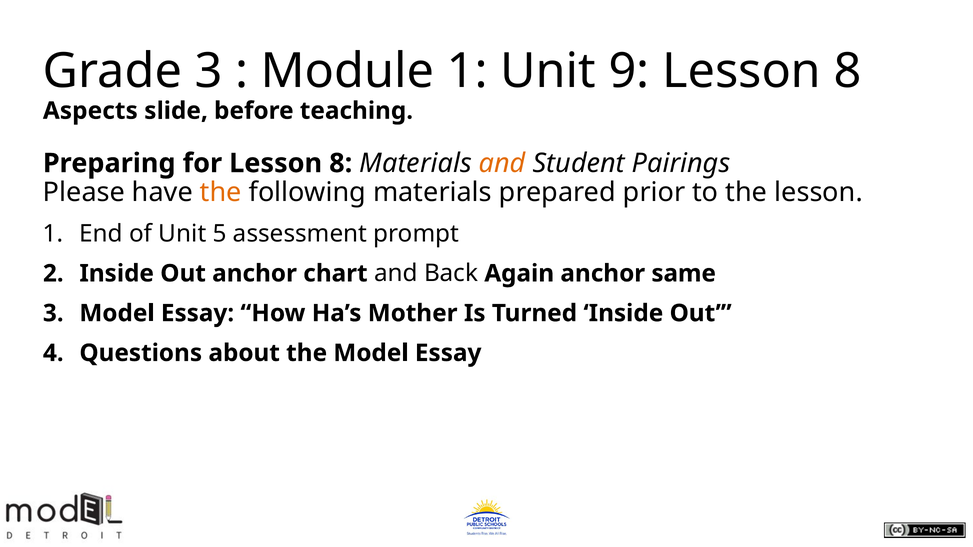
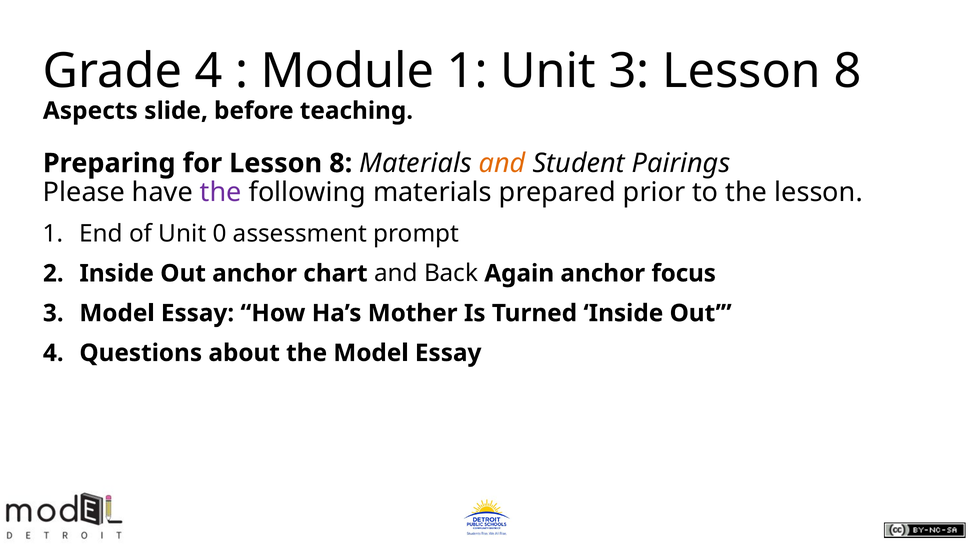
Grade 3: 3 -> 4 (209, 71)
Unit 9: 9 -> 3 (629, 71)
the colour: orange -> purple (221, 193)
5: 5 -> 0 (220, 234)
same: same -> focus (684, 274)
